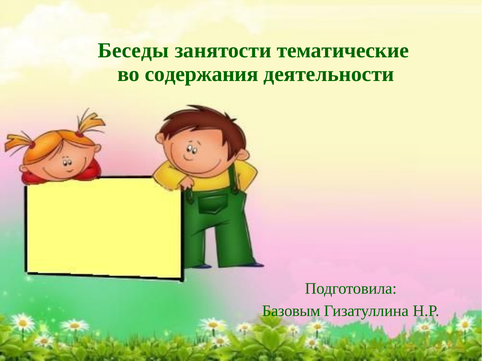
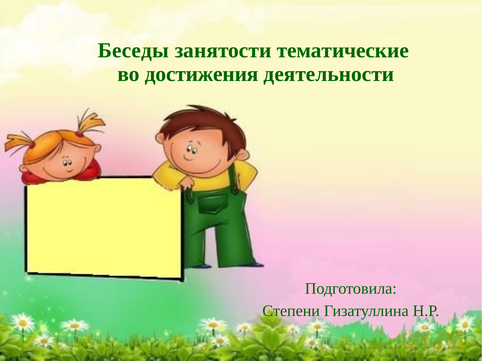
содержания: содержания -> достижения (202, 74)
Базовым: Базовым -> Степени (291, 311)
